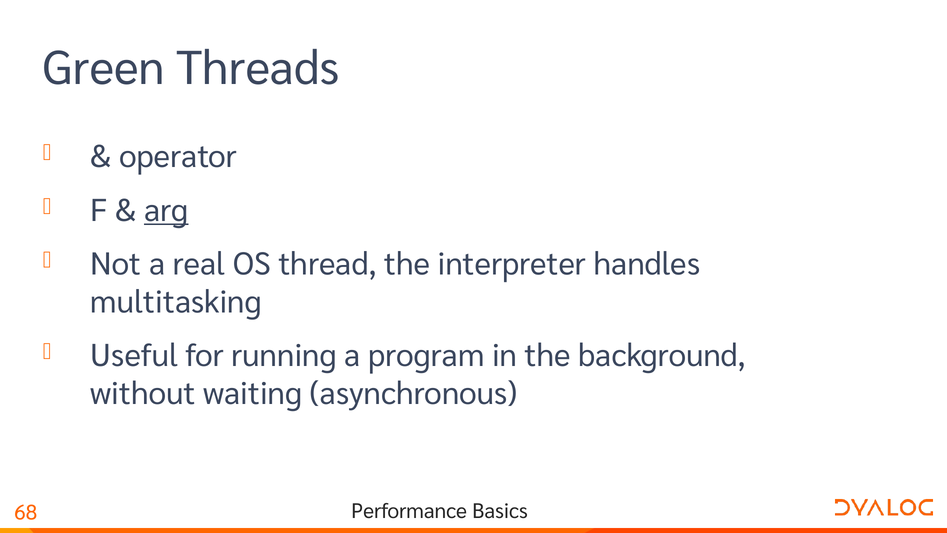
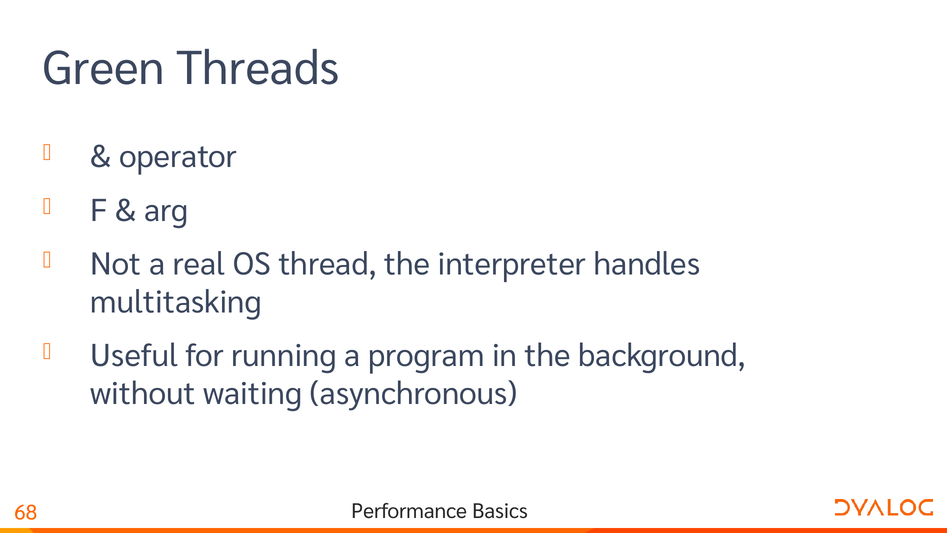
arg underline: present -> none (166, 211)
